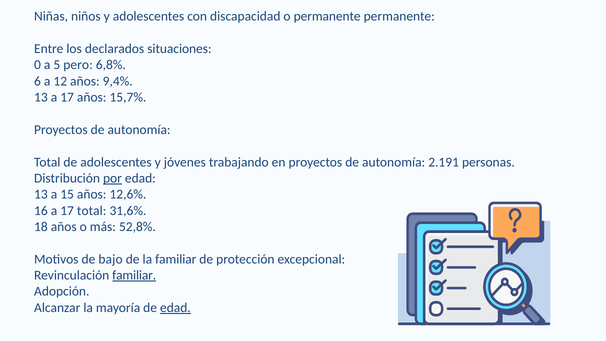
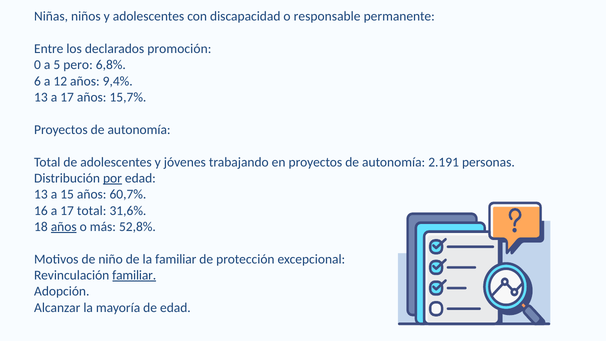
o permanente: permanente -> responsable (327, 17)
situaciones: situaciones -> promoción (179, 49)
12,6%: 12,6% -> 60,7% (128, 194)
años underline: none -> present (64, 227)
bajo: bajo -> niño (111, 259)
edad underline: present -> none (175, 307)
